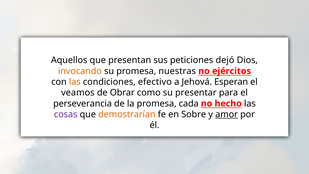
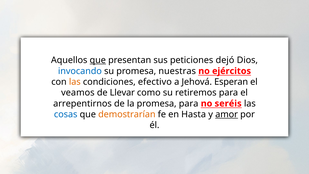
que underline: none -> present (98, 60)
invocando colour: orange -> blue (80, 71)
Obrar: Obrar -> Llevar (122, 93)
presentar: presentar -> retiremos (196, 93)
perseverancia: perseverancia -> arrepentirnos (82, 103)
promesa cada: cada -> para (189, 103)
hecho: hecho -> seréis (228, 103)
cosas colour: purple -> blue (66, 114)
Sobre: Sobre -> Hasta (194, 114)
